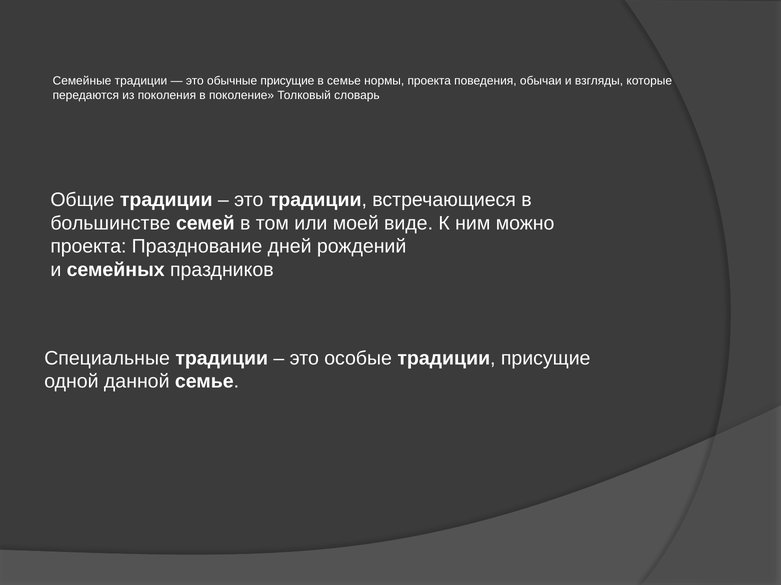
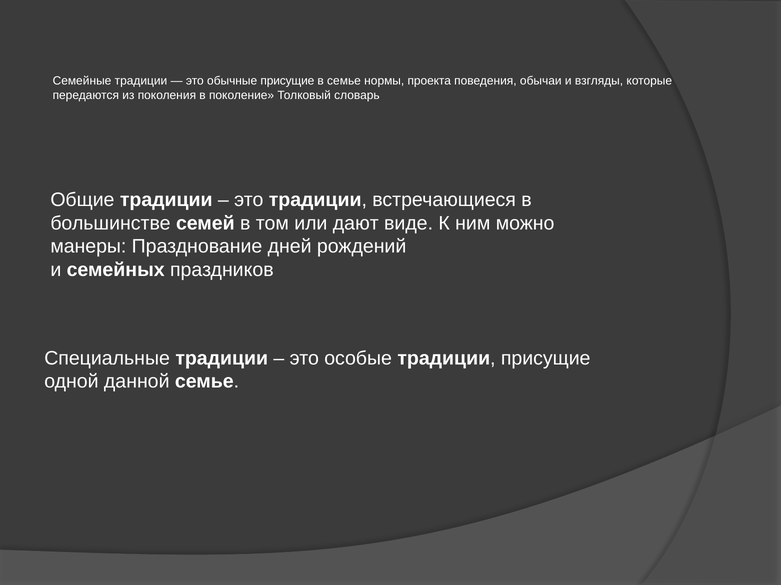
моей: моей -> дают (356, 223)
проекта: проекта -> манеры (88, 247)
